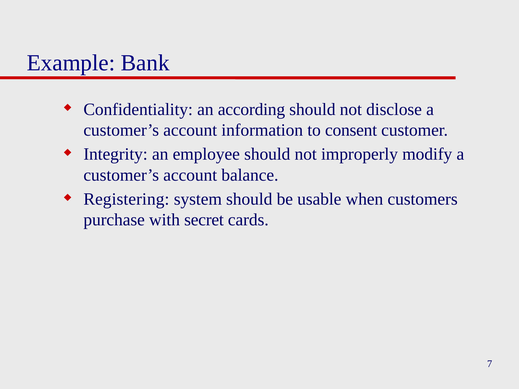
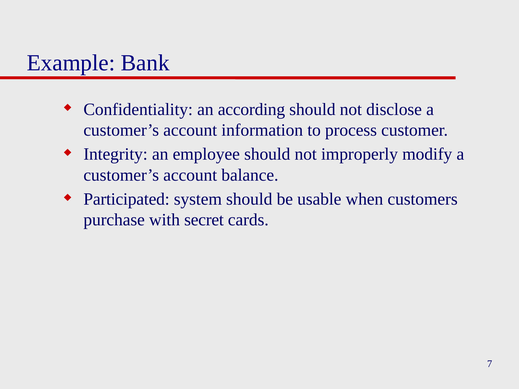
consent: consent -> process (351, 130)
Registering: Registering -> Participated (127, 199)
